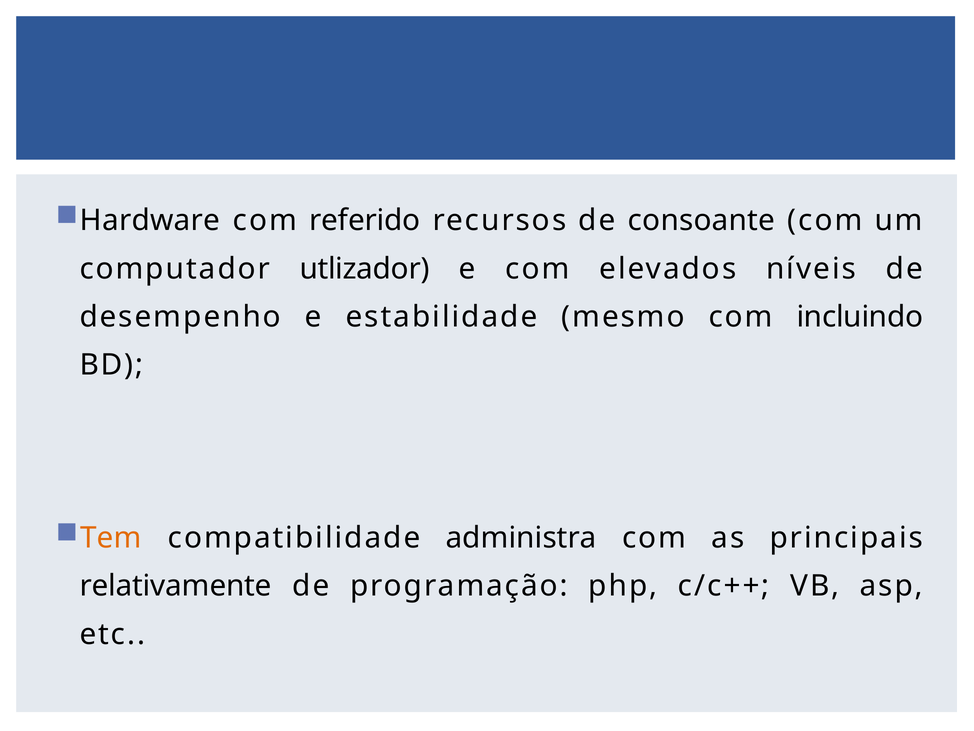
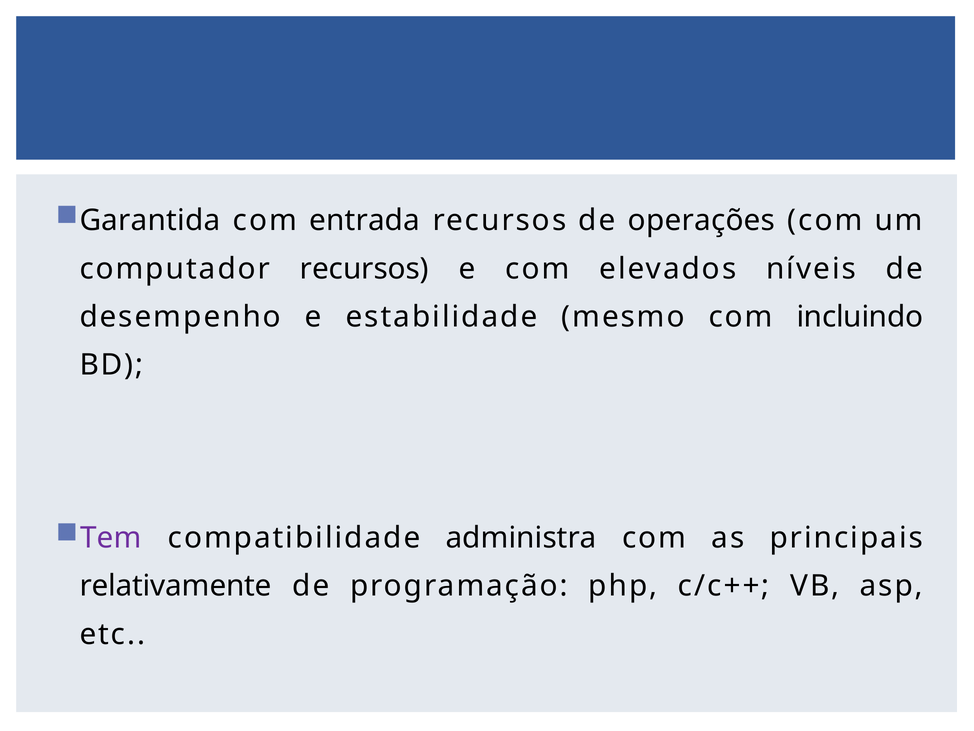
Hardware: Hardware -> Garantida (150, 220)
referido: referido -> entrada (365, 220)
consoante: consoante -> operações (701, 220)
computador utlizador: utlizador -> recursos (364, 269)
Tem colour: orange -> purple (111, 538)
